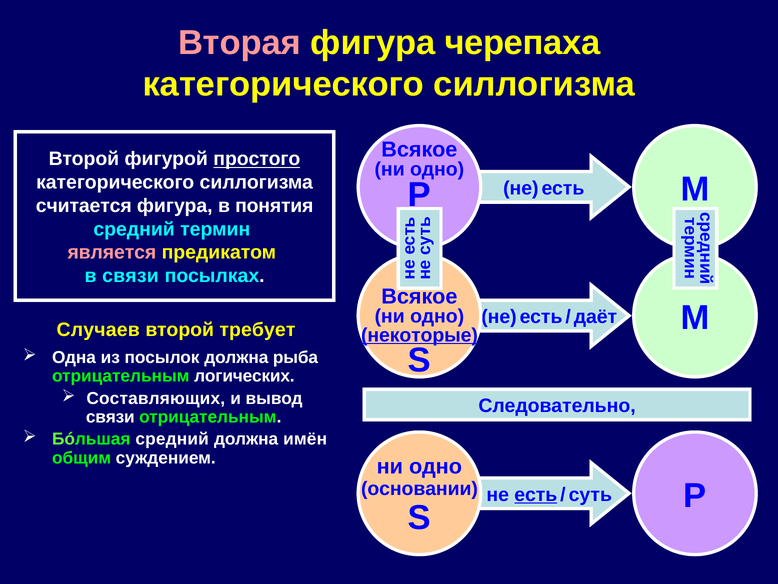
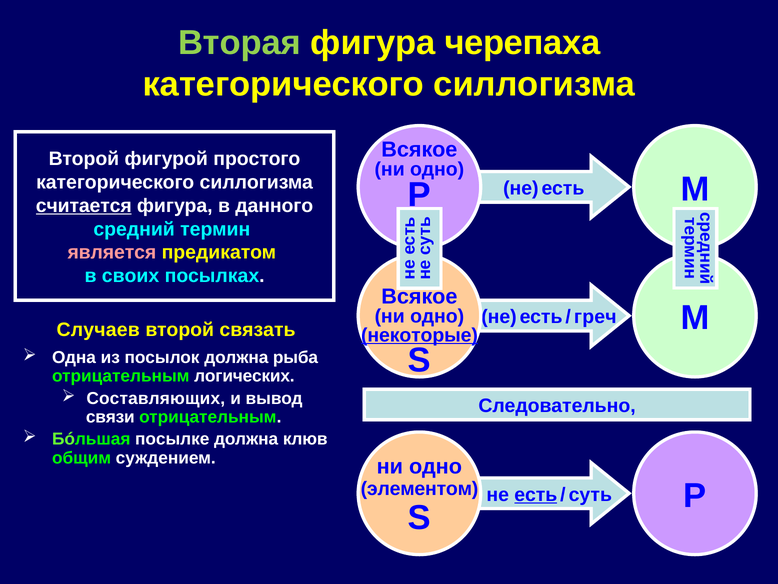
Вторая colour: pink -> light green (239, 43)
простого underline: present -> none (257, 159)
считается underline: none -> present (84, 206)
понятия: понятия -> данного (274, 206)
в связи: связи -> своих (131, 276)
даёт: даёт -> греч (595, 317)
требует: требует -> связать (257, 330)
Бóльшая средний: средний -> посылке (172, 439)
имён: имён -> клюв (305, 439)
основании: основании -> элементом (419, 488)
